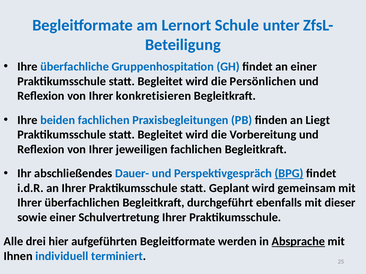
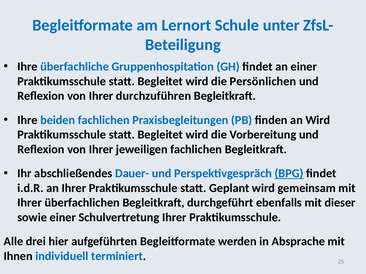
konkretisieren: konkretisieren -> durchzuführen (154, 96)
an Liegt: Liegt -> Wird (318, 120)
Absprache underline: present -> none (298, 242)
